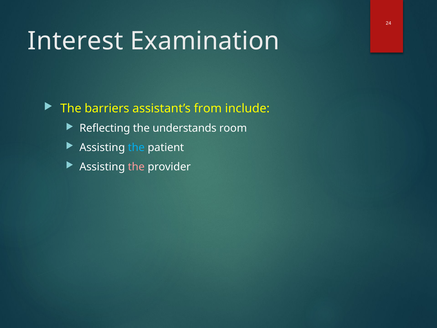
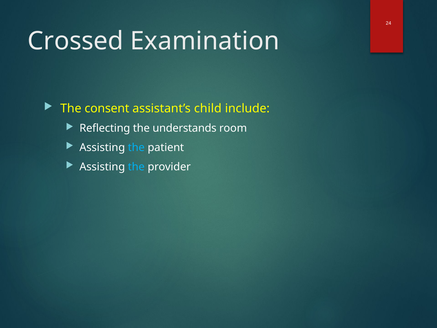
Interest: Interest -> Crossed (76, 41)
barriers: barriers -> consent (107, 108)
from: from -> child (208, 108)
the colour: pink -> light blue (136, 167)
